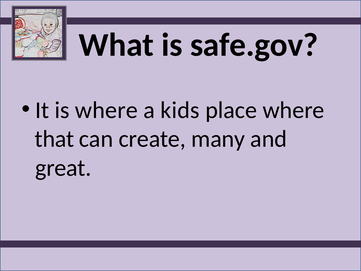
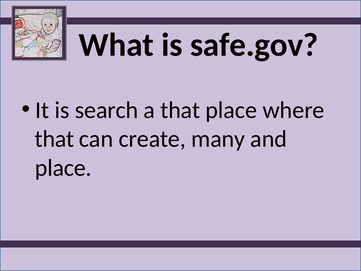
is where: where -> search (107, 110)
a kids: kids -> that (180, 110)
great: great -> place (63, 168)
